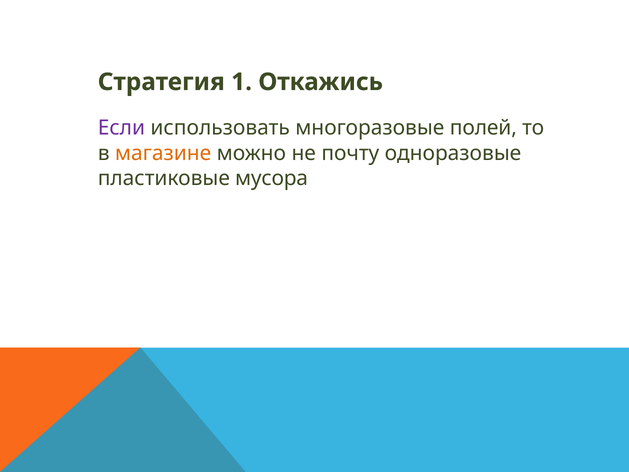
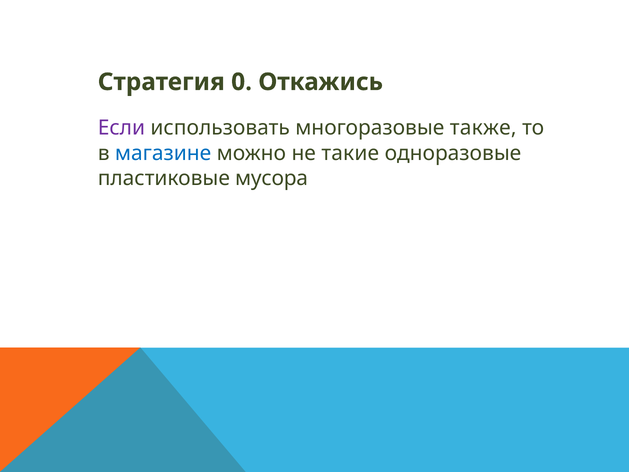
1: 1 -> 0 (242, 82)
полей: полей -> также (483, 128)
магазине colour: orange -> blue (163, 153)
почту: почту -> такие (350, 153)
